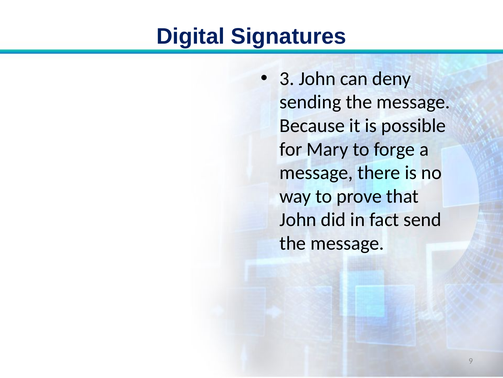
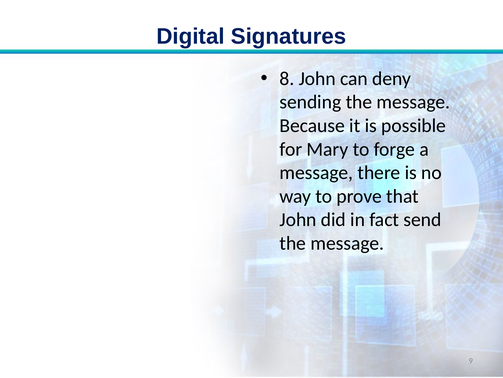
3: 3 -> 8 (287, 78)
